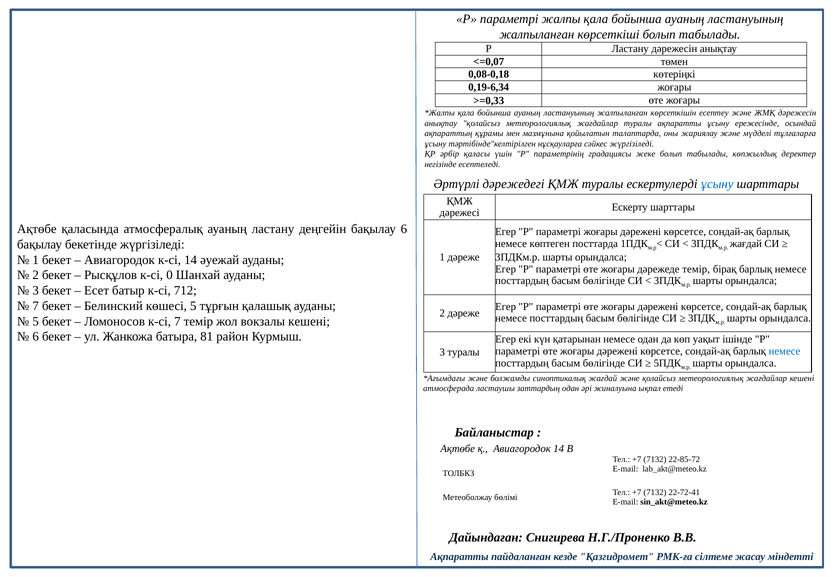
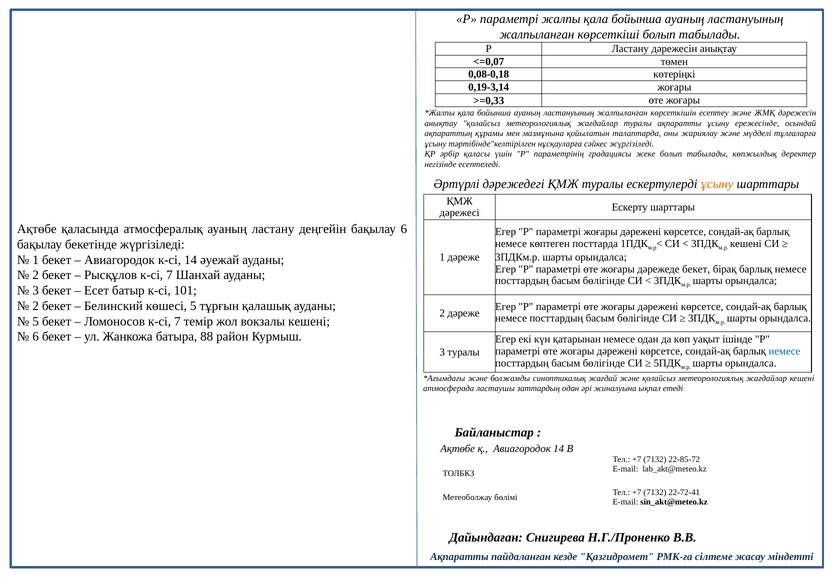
0,19-6,34: 0,19-6,34 -> 0,19-3,14 (489, 87)
ұсыну colour: blue -> orange (717, 184)
жағдай: жағдай -> кешені (746, 244)
дәрежеде темір: темір -> бекет (696, 269)
Рысқұлов к-сі 0: 0 -> 7 (169, 275)
712: 712 -> 101 (185, 291)
7: 7 -> 2 (36, 306)
81: 81 -> 88 (207, 337)
